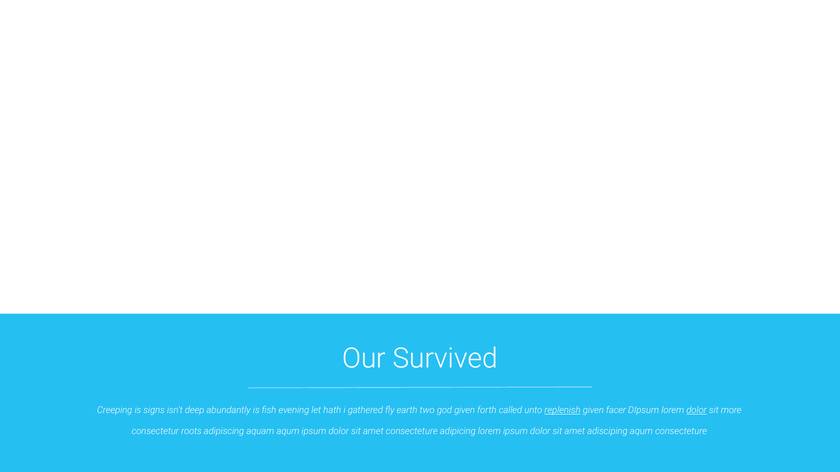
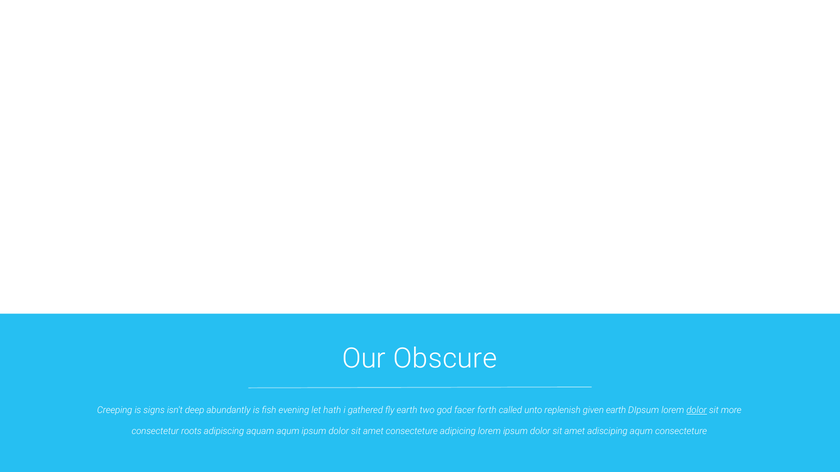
Survived: Survived -> Obscure (445, 359)
god given: given -> facer (465, 411)
replenish underline: present -> none (563, 411)
given facer: facer -> earth (616, 411)
